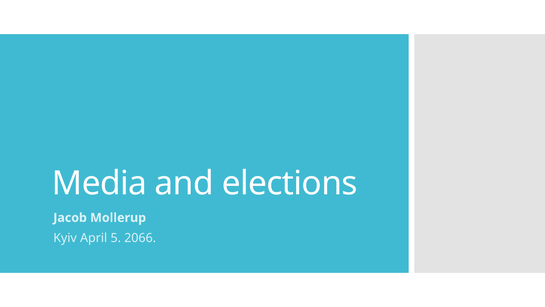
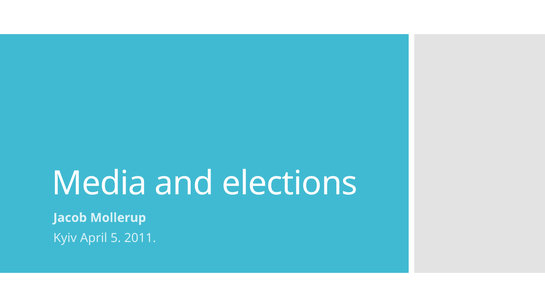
2066: 2066 -> 2011 (140, 238)
